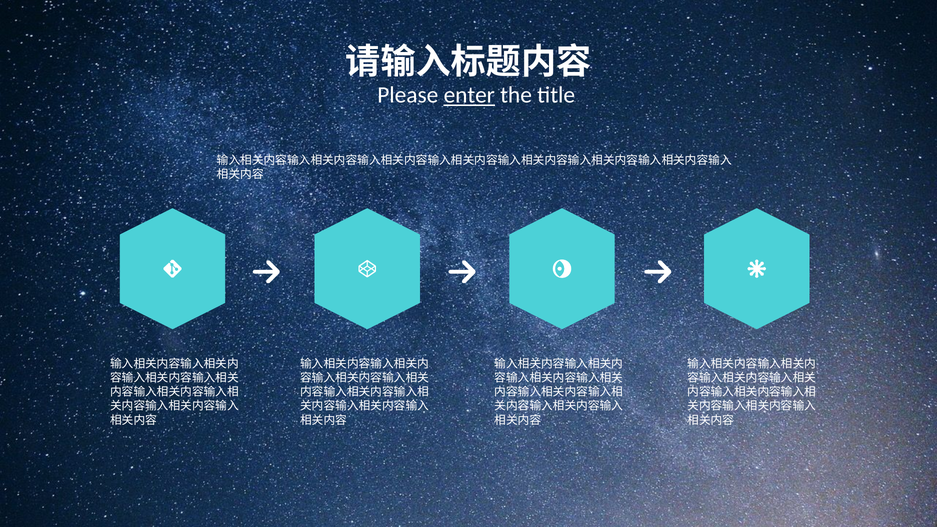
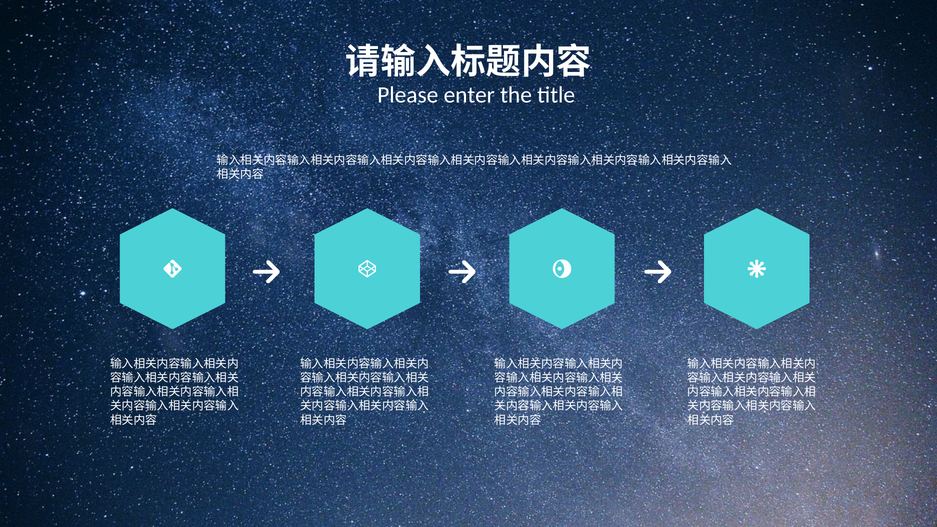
enter underline: present -> none (469, 95)
